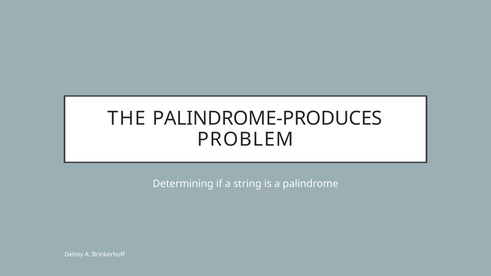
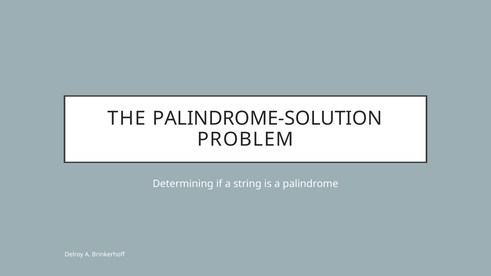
PALINDROME-PRODUCES: PALINDROME-PRODUCES -> PALINDROME-SOLUTION (267, 119)
